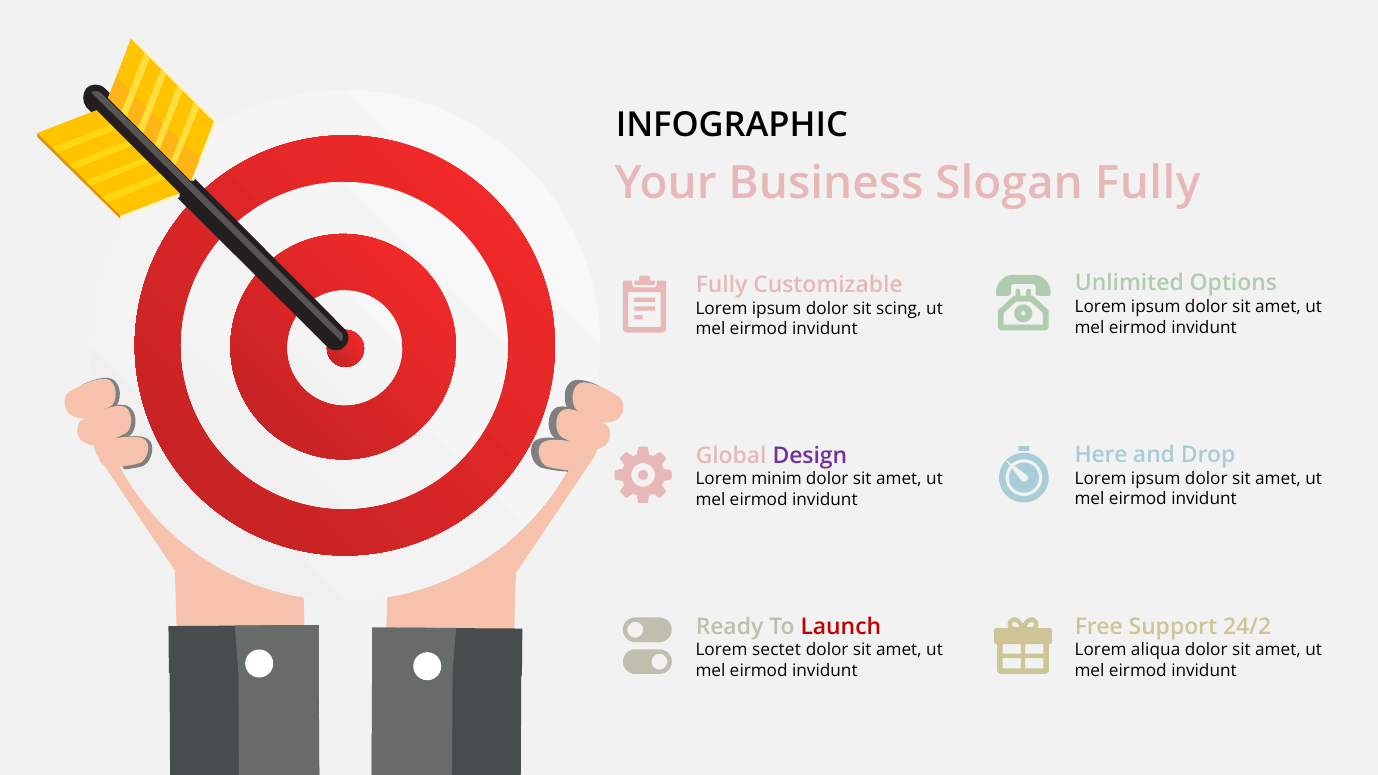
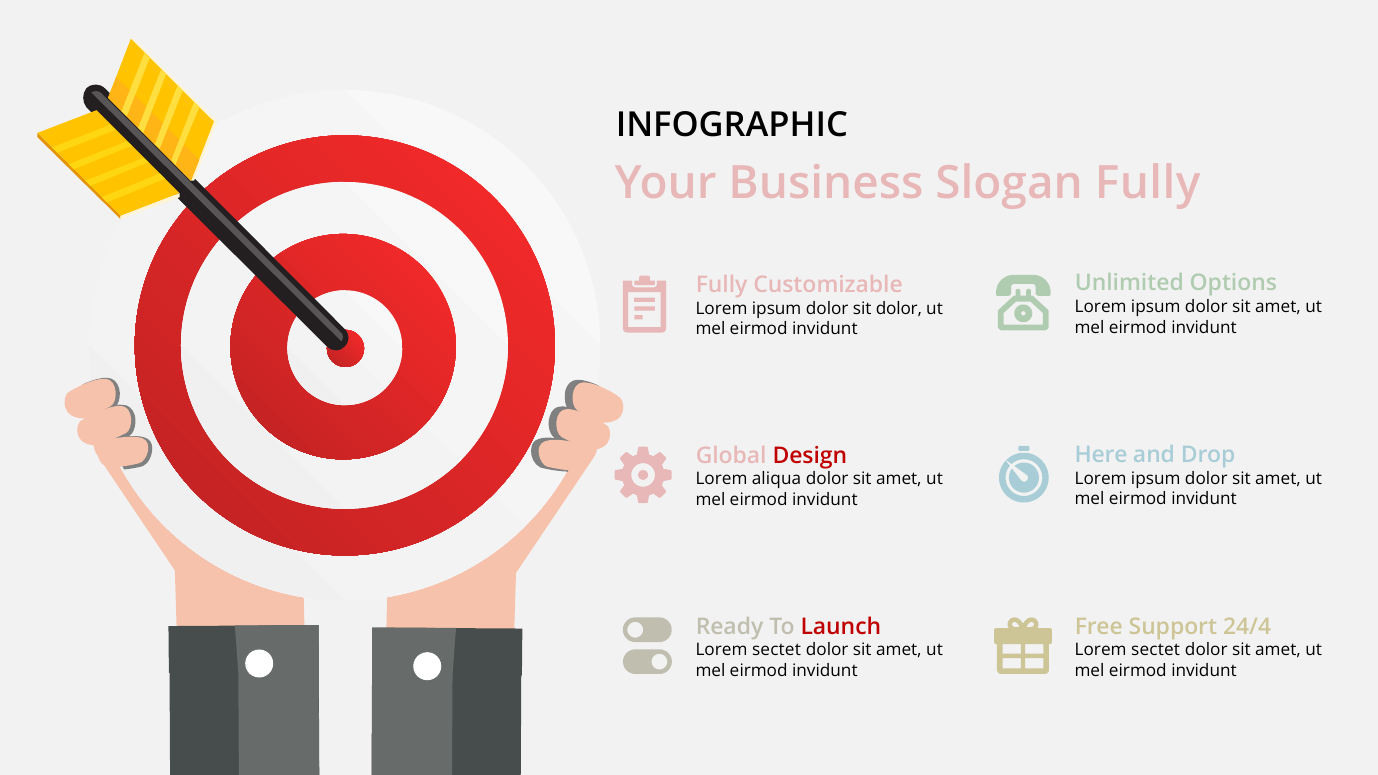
sit scing: scing -> dolor (899, 309)
Design colour: purple -> red (810, 456)
minim: minim -> aliqua (777, 479)
24/2: 24/2 -> 24/4 (1247, 627)
aliqua: aliqua -> sectet (1156, 650)
